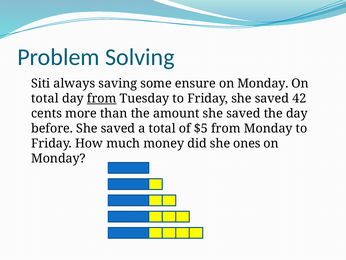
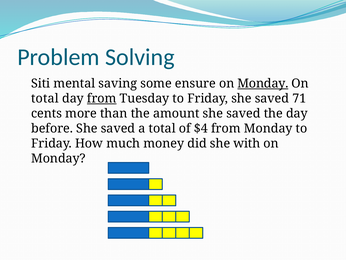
always: always -> mental (74, 83)
Monday underline: none -> present (263, 83)
42: 42 -> 71 (299, 98)
$5: $5 -> $4 (201, 128)
ones: ones -> with (247, 143)
